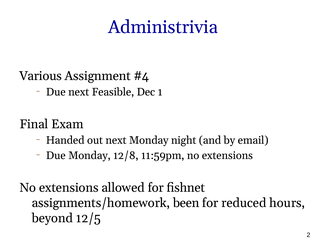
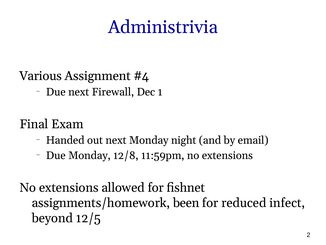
Feasible: Feasible -> Firewall (113, 92)
hours: hours -> infect (287, 203)
